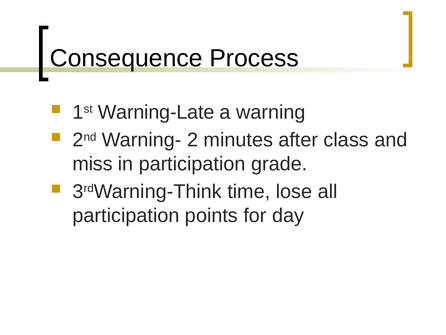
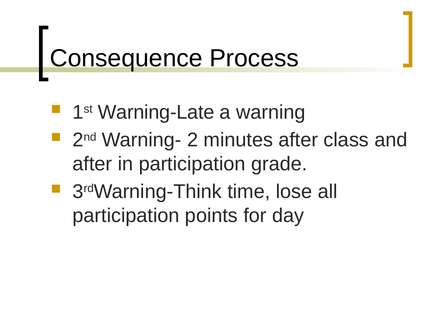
miss: miss -> after (92, 164)
